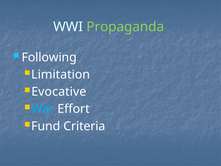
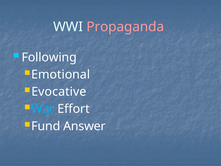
Propaganda colour: light green -> pink (125, 27)
Limitation: Limitation -> Emotional (61, 74)
Criteria: Criteria -> Answer (84, 126)
